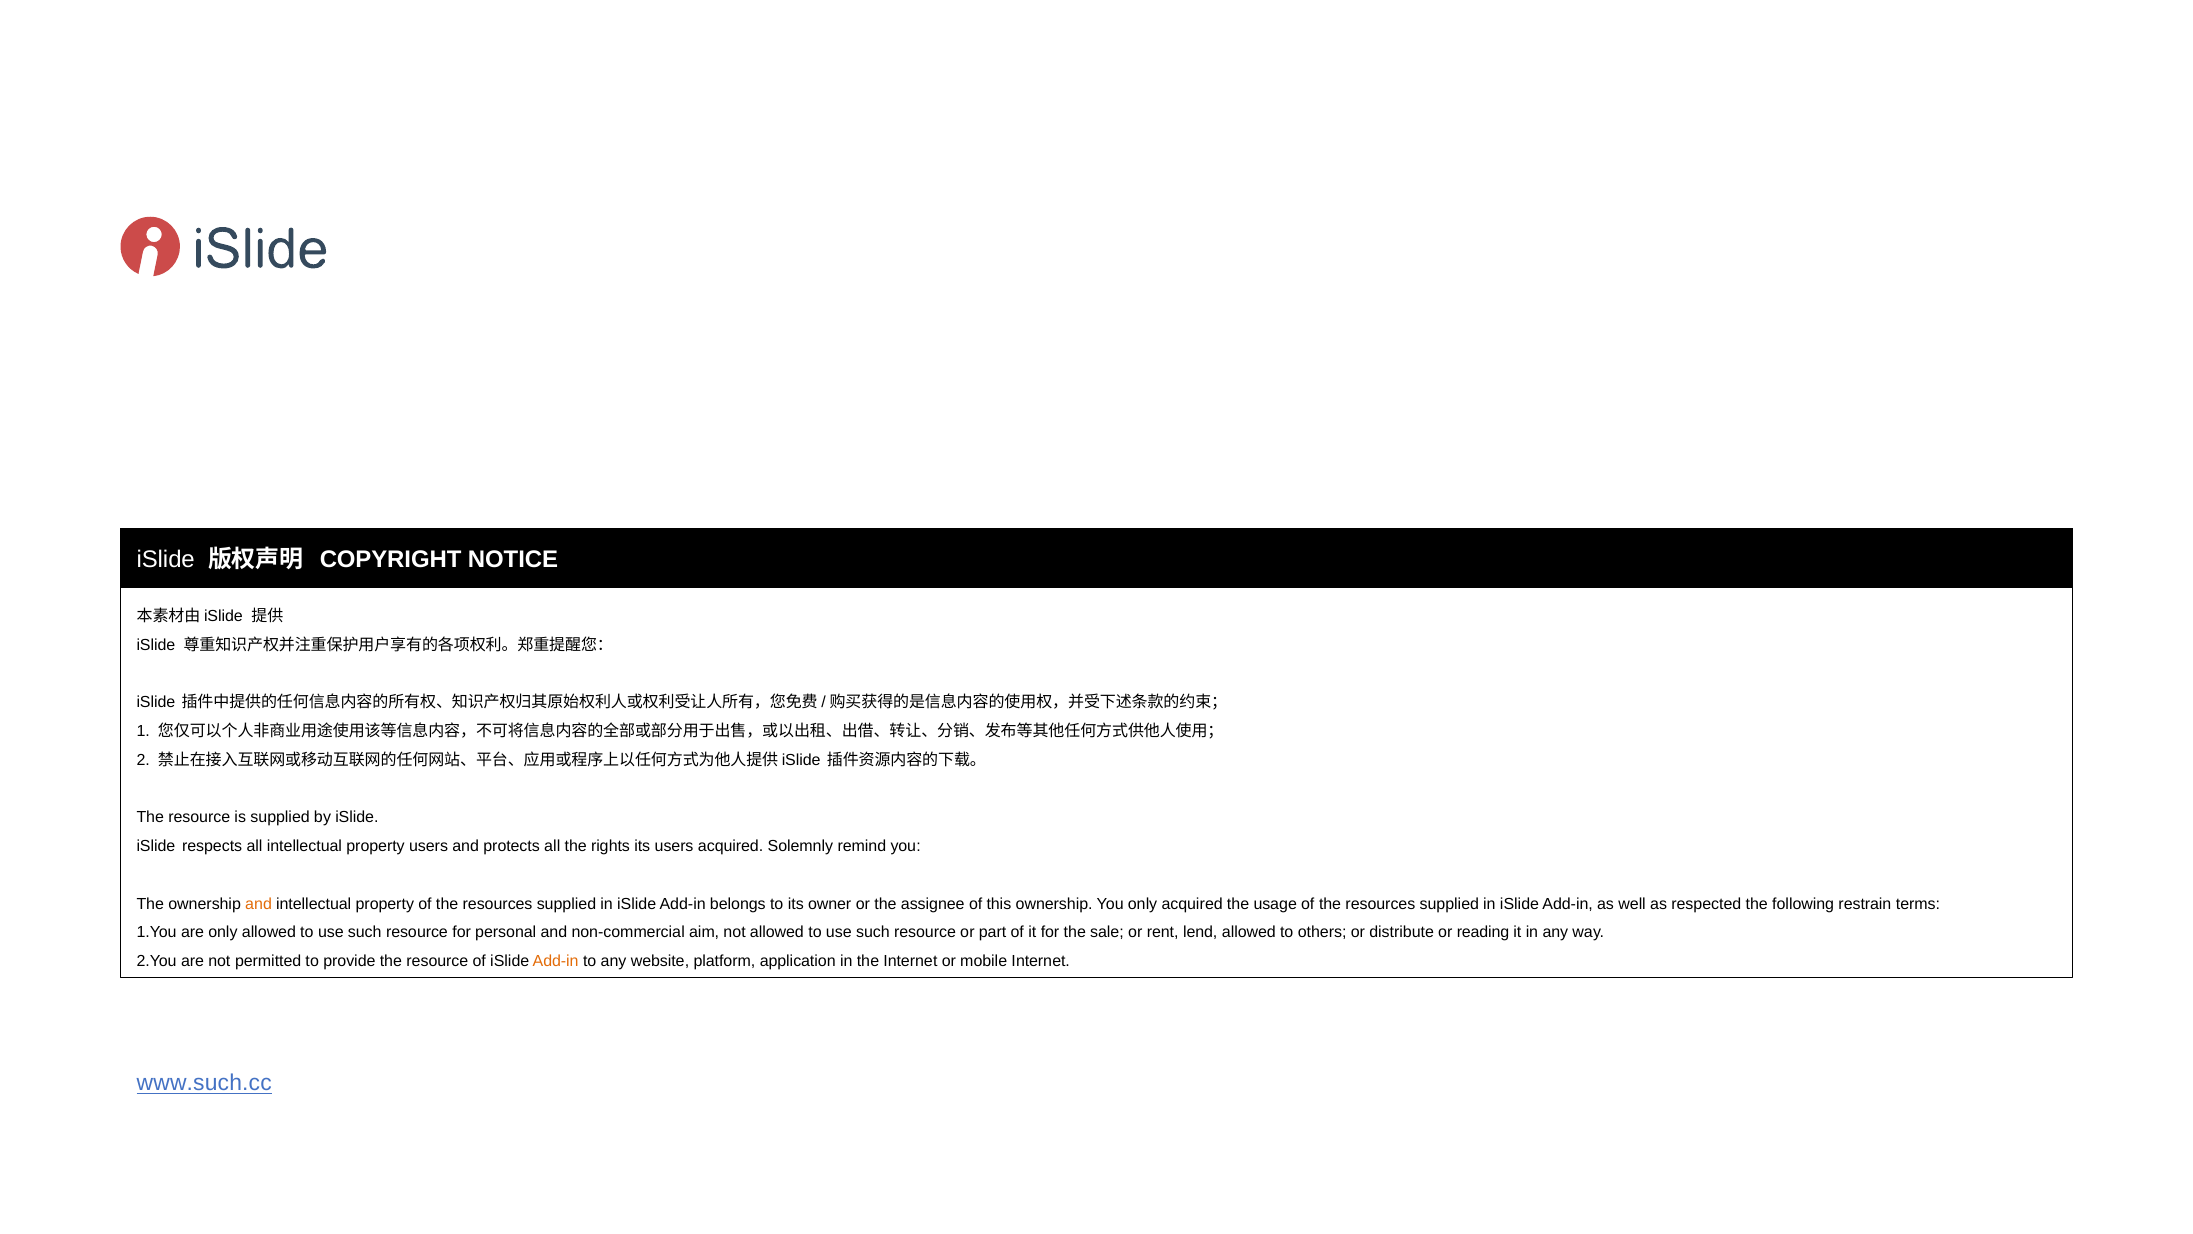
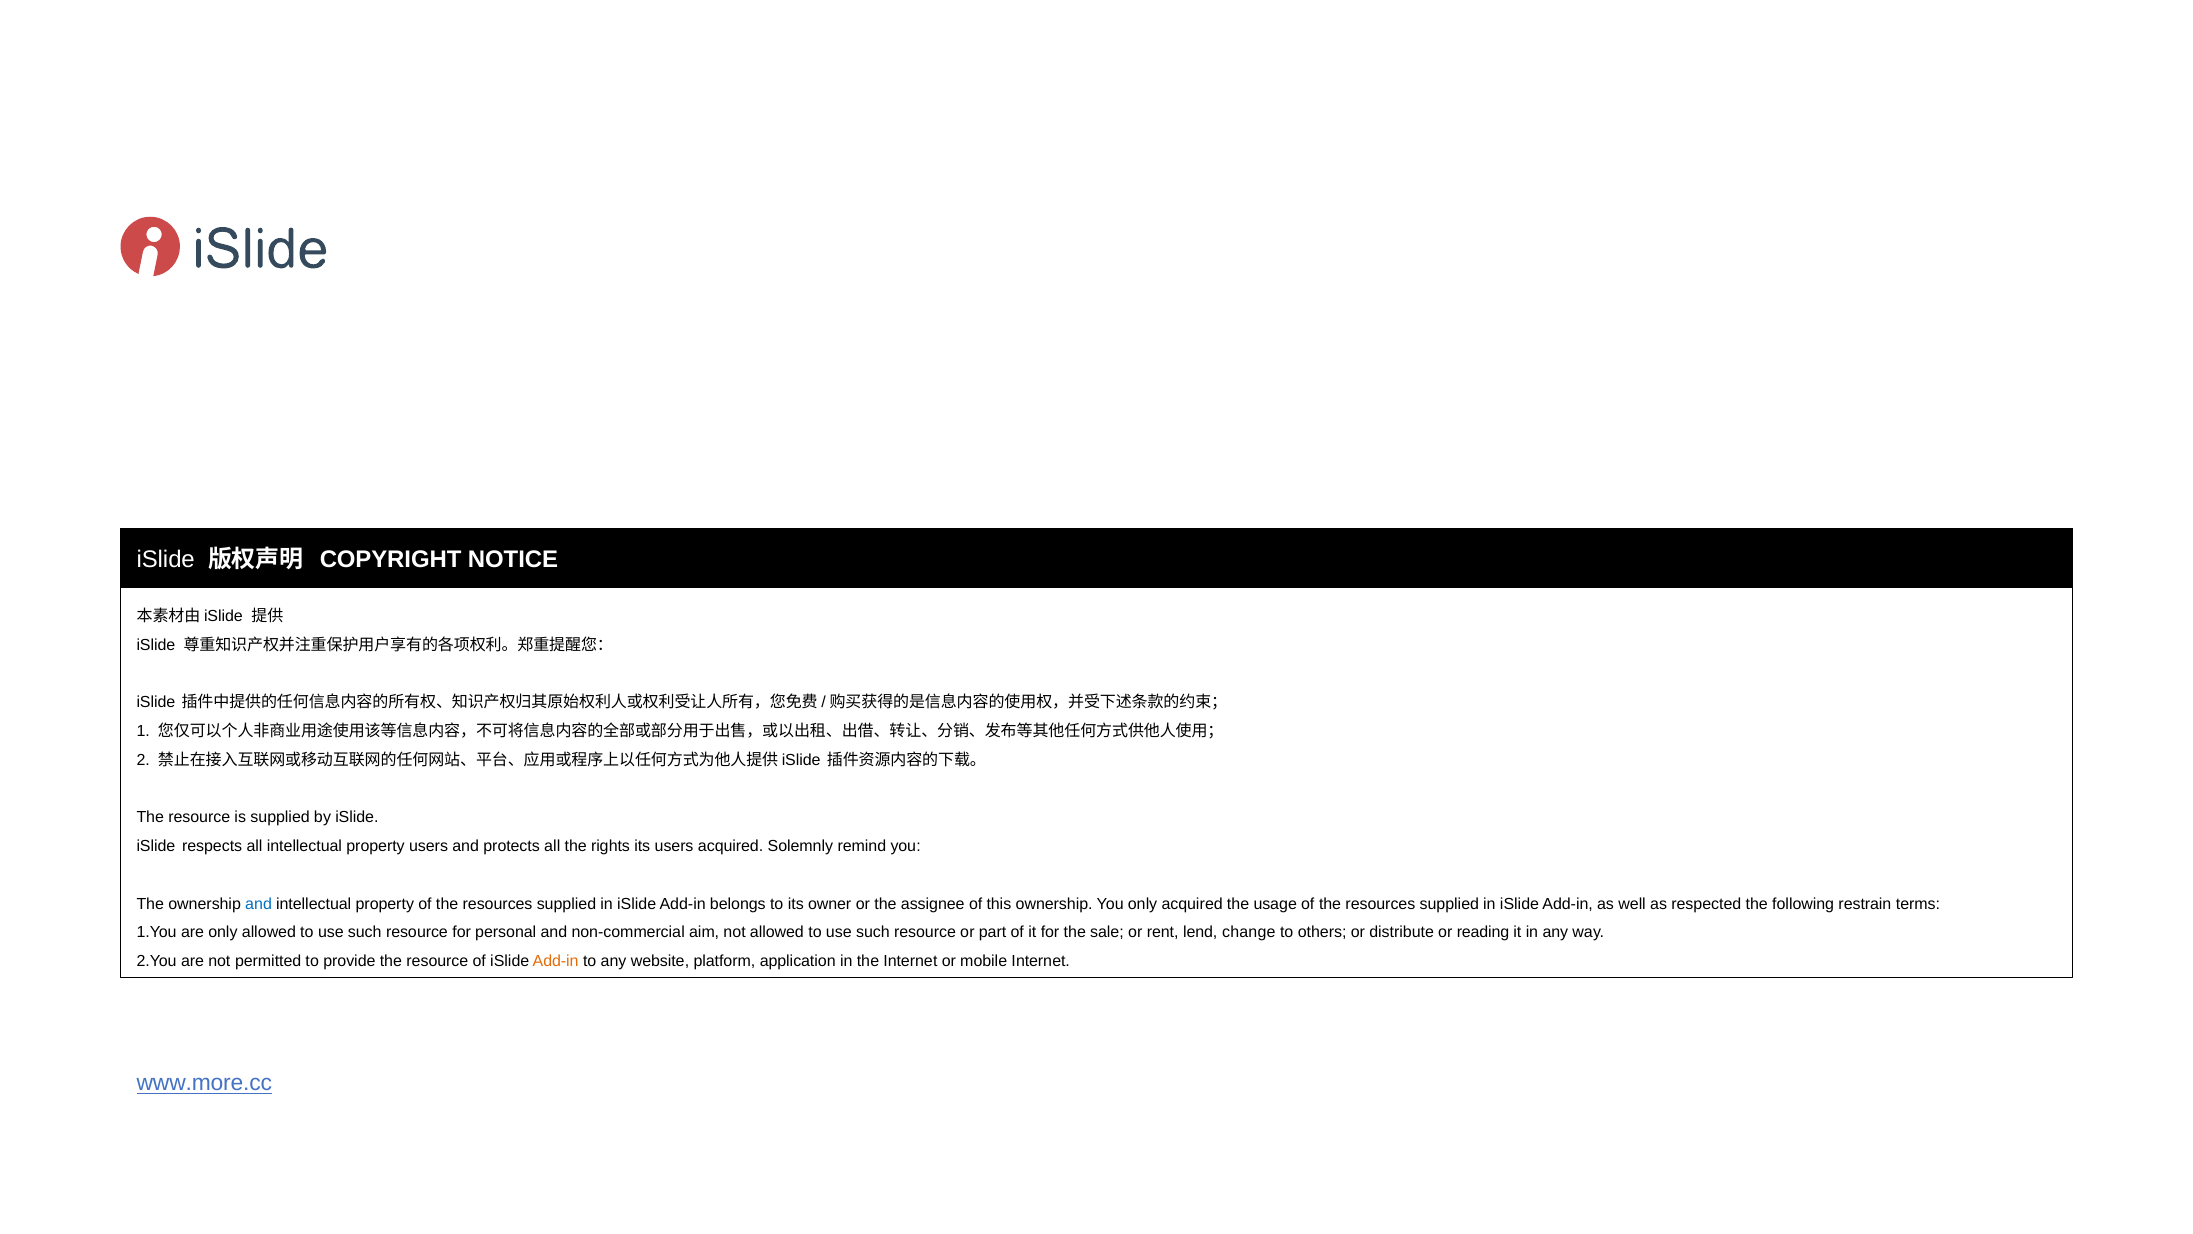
and colour: orange -> blue (259, 903)
lend allowed: allowed -> change (1249, 932)
www.such.cc: www.such.cc -> www.more.cc (204, 1083)
